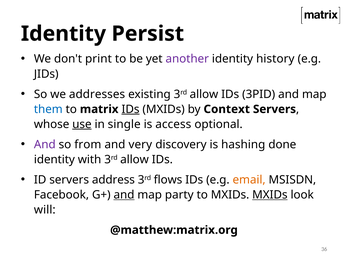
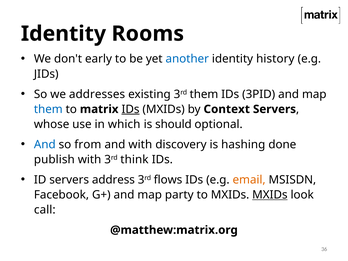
Persist: Persist -> Rooms (148, 34)
print: print -> early (98, 59)
another colour: purple -> blue (187, 59)
existing 3rd allow: allow -> them (204, 94)
use underline: present -> none (82, 124)
single: single -> which (124, 124)
access: access -> should (173, 124)
And colour: purple -> blue (45, 144)
and very: very -> with (140, 144)
identity: identity -> publish (54, 159)
with 3rd allow: allow -> think (134, 159)
and underline: present -> none (124, 195)
will: will -> call (45, 210)
